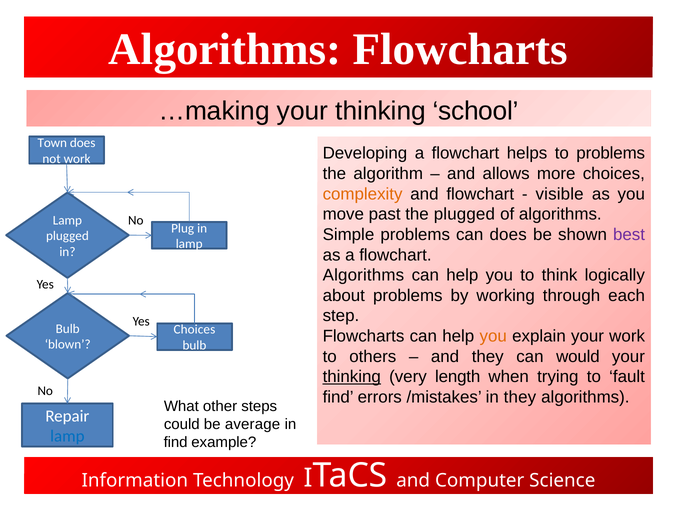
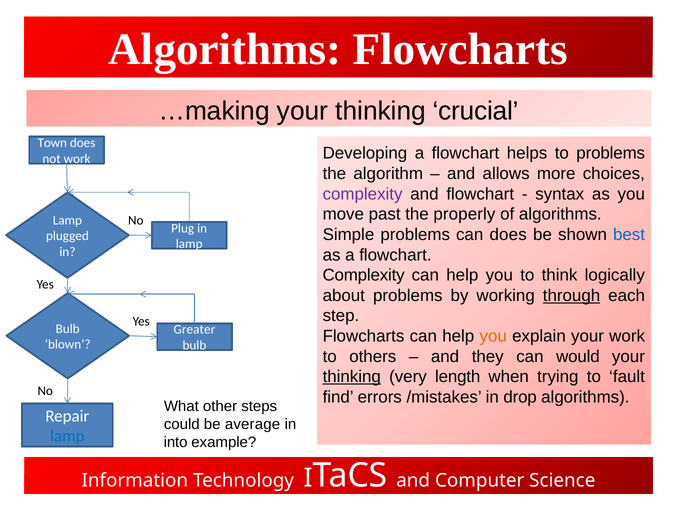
school: school -> crucial (476, 111)
complexity colour: orange -> purple (363, 194)
visible: visible -> syntax (560, 194)
the plugged: plugged -> properly (464, 214)
best colour: purple -> blue (629, 234)
Algorithms: Algorithms -> Complexity (364, 275)
through underline: none -> present (572, 295)
Choices: Choices -> Greater (194, 329)
in they: they -> drop (520, 397)
find: find -> into (176, 442)
